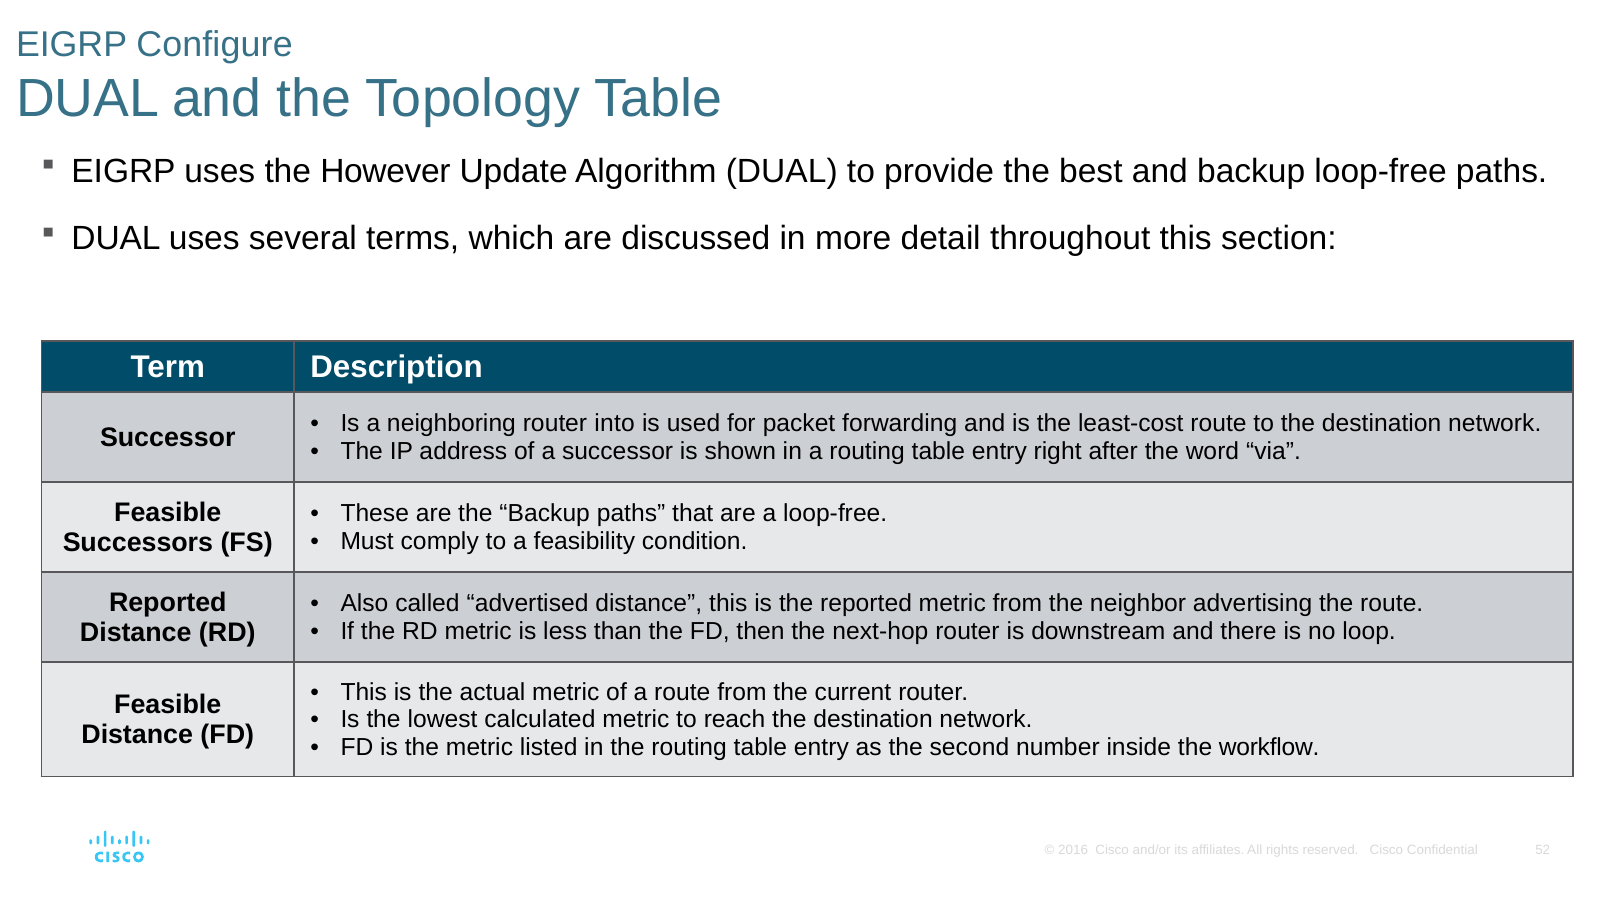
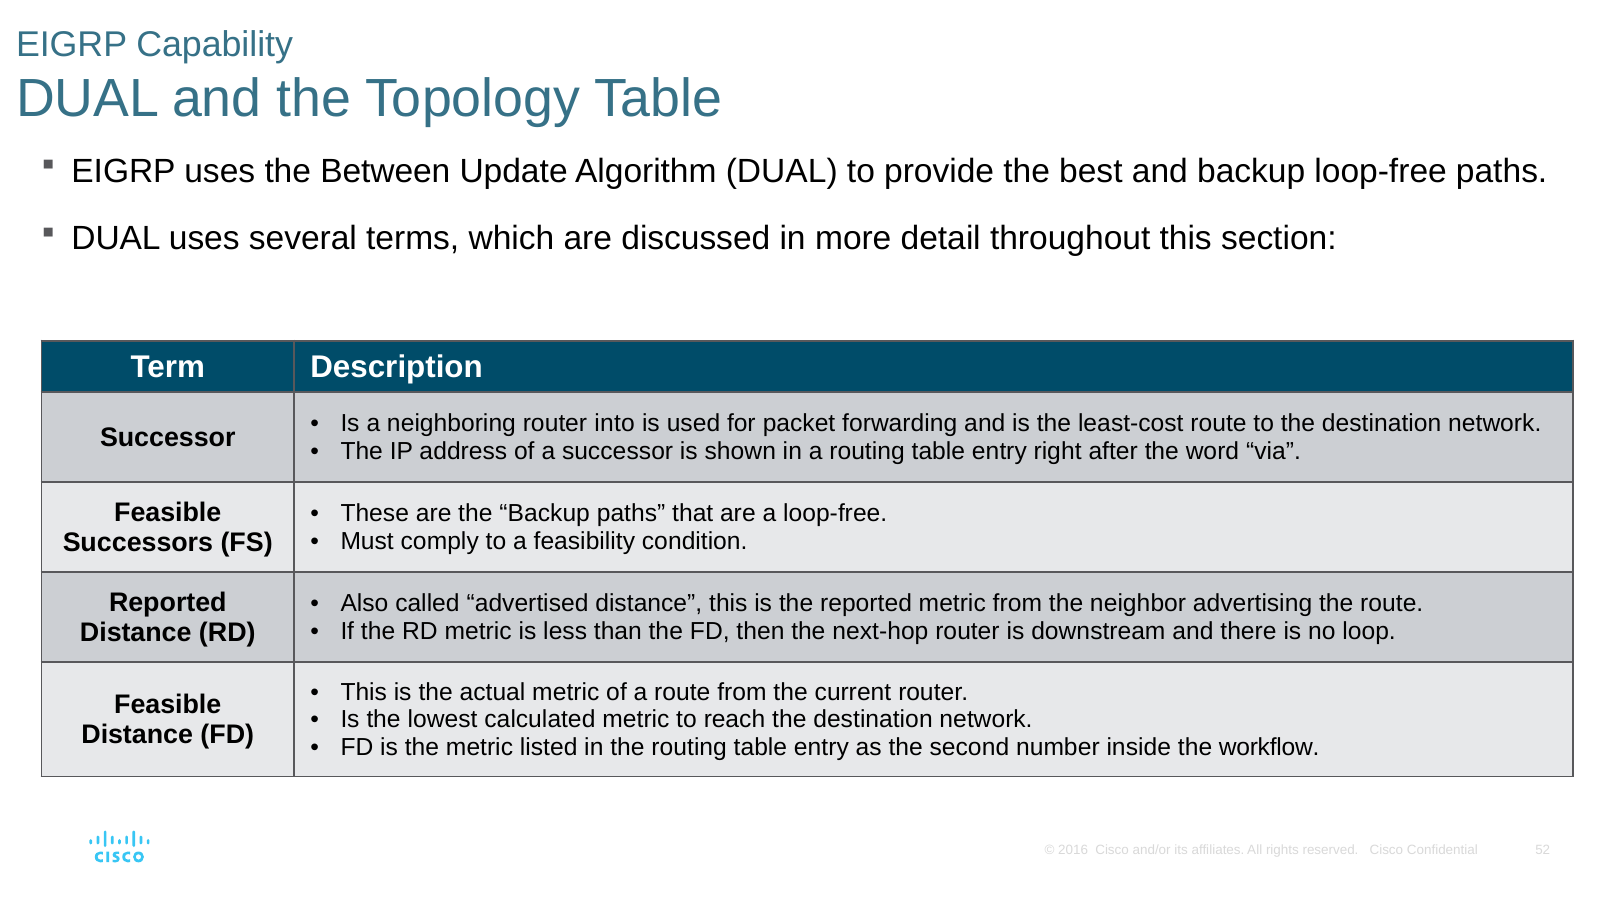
Configure: Configure -> Capability (215, 44)
However: However -> Between (385, 171)
